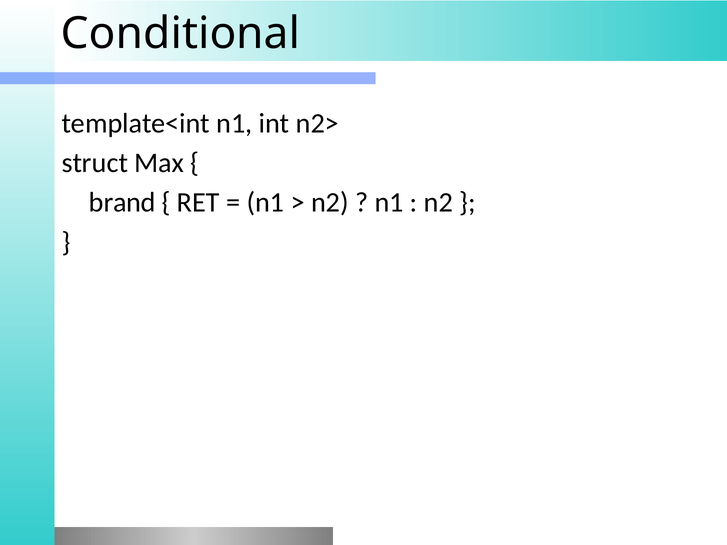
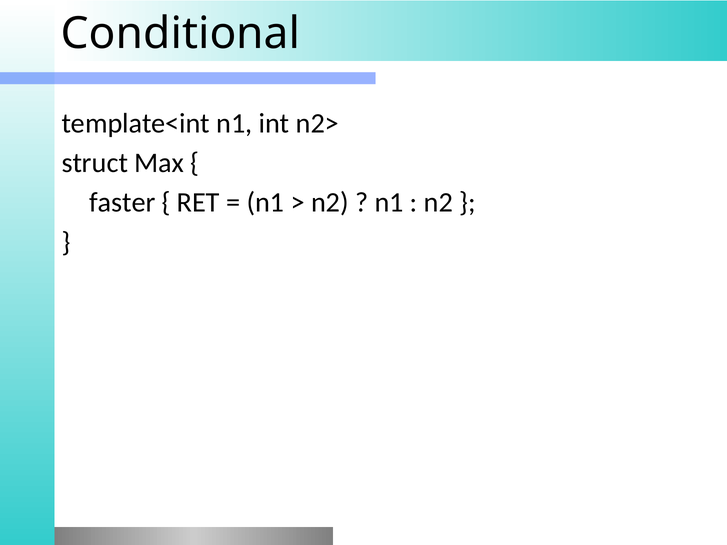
brand: brand -> faster (122, 203)
